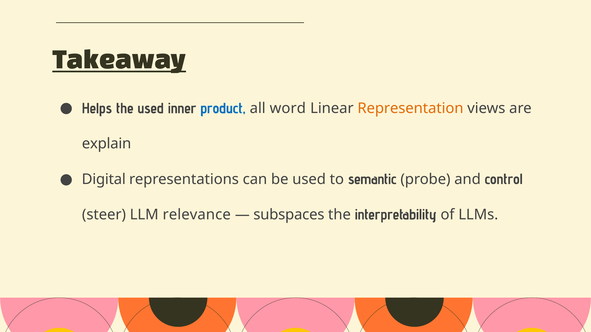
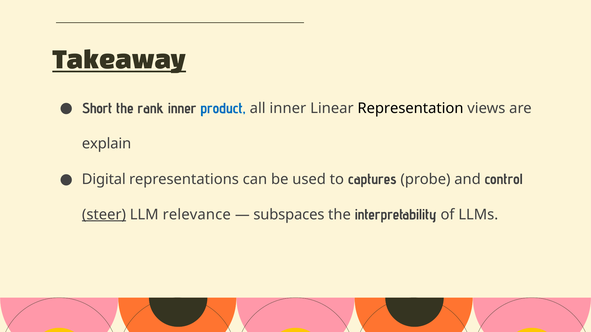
Helps: Helps -> Short (97, 108)
the used: used -> rank (151, 108)
all word: word -> inner (288, 108)
Representation colour: orange -> black (410, 108)
semantic: semantic -> captures (372, 179)
steer underline: none -> present (104, 215)
